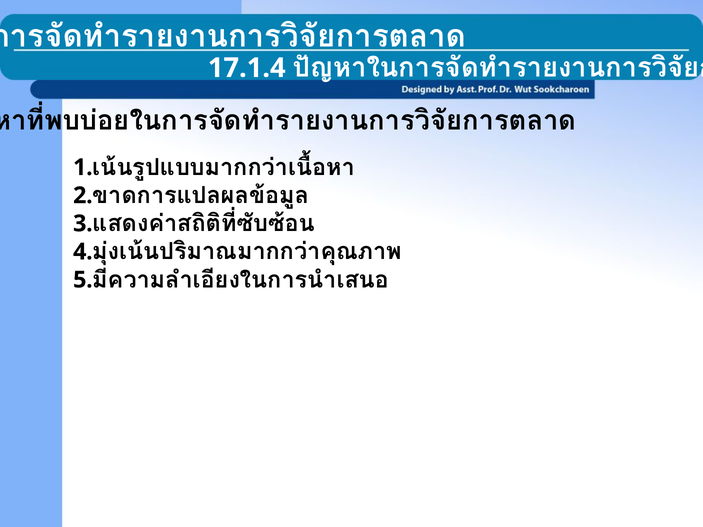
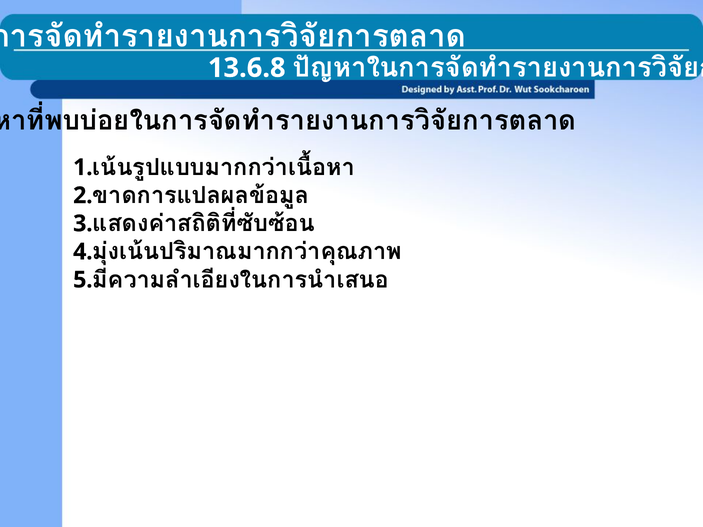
17.1.4: 17.1.4 -> 13.6.8 (247, 68)
